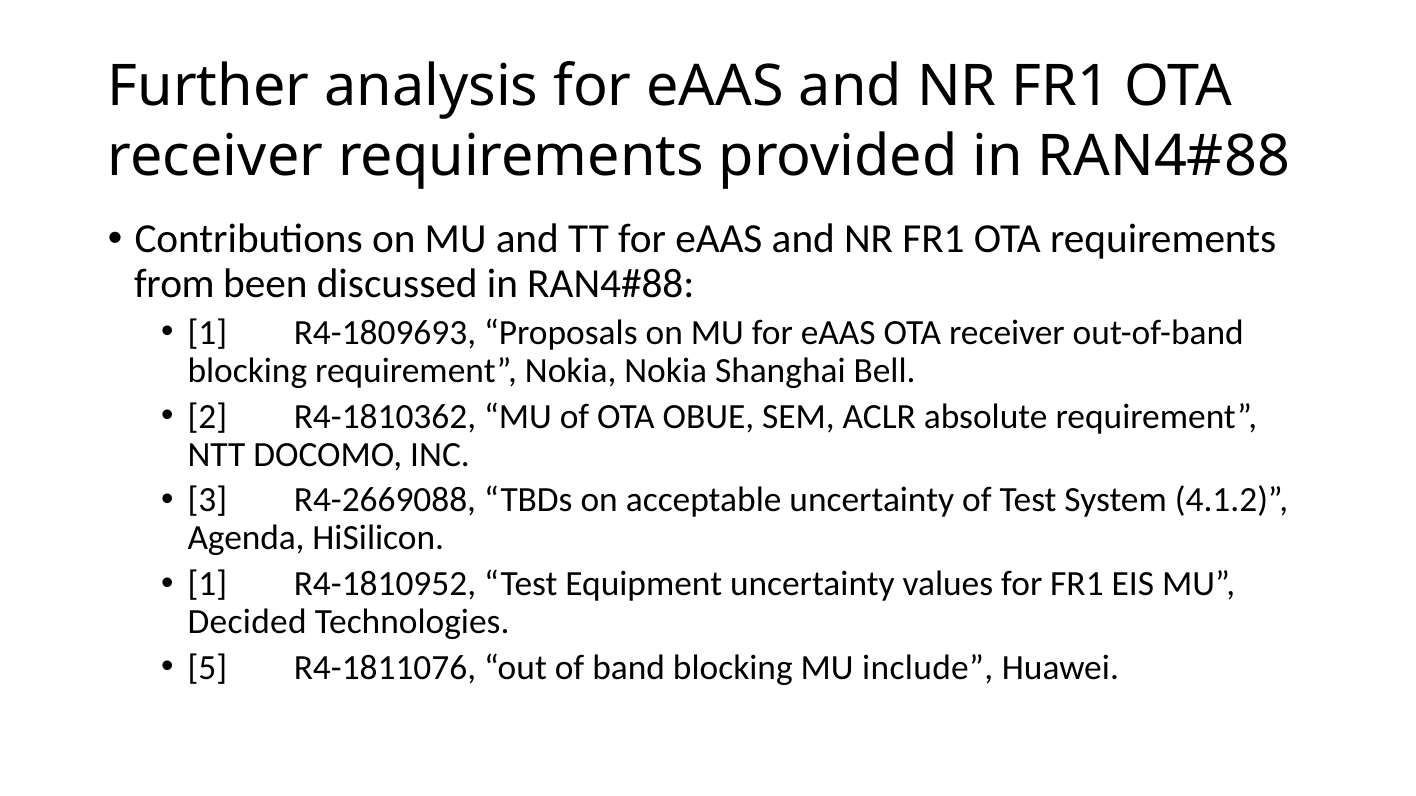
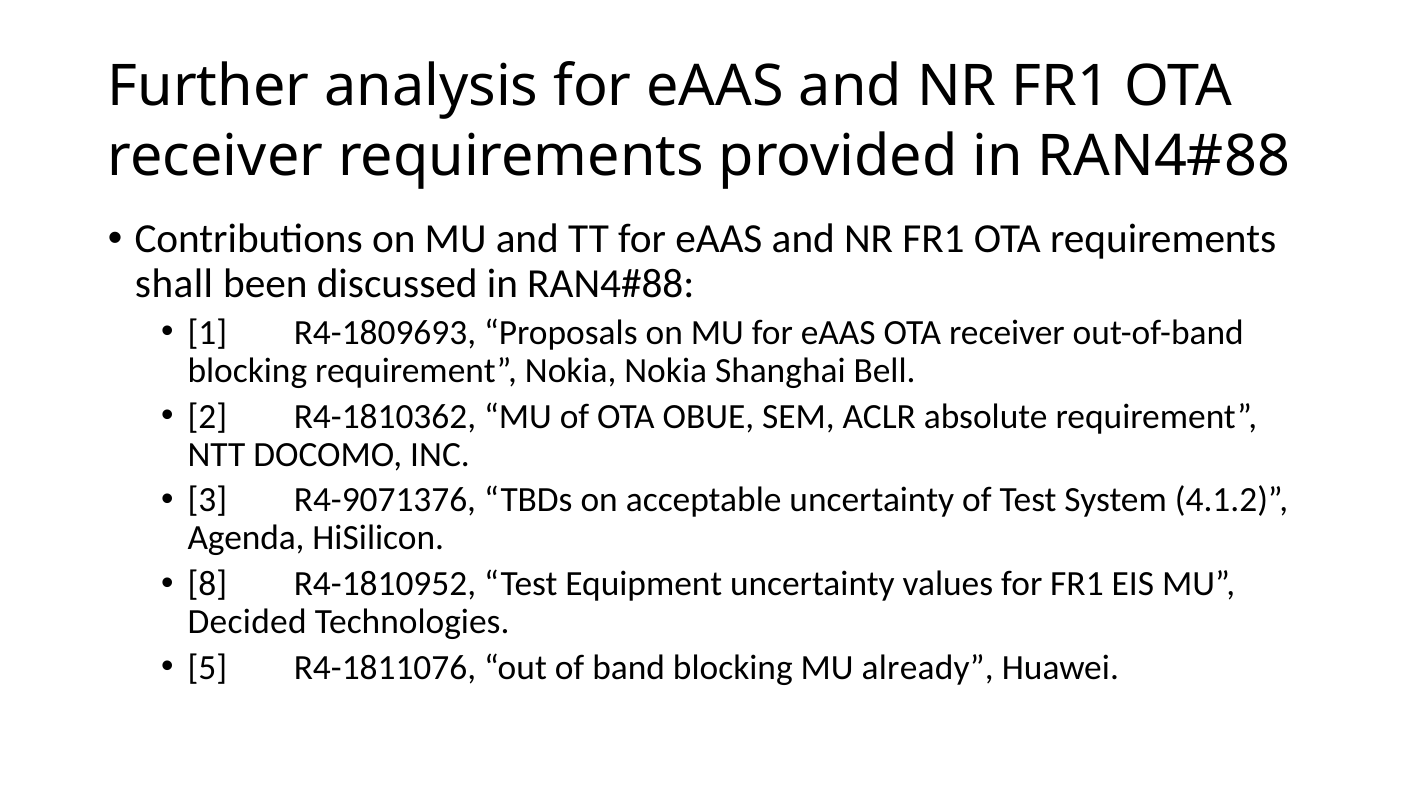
from: from -> shall (174, 284)
R4-2669088: R4-2669088 -> R4-9071376 (385, 500)
1: 1 -> 8 (207, 584)
include: include -> already (928, 668)
